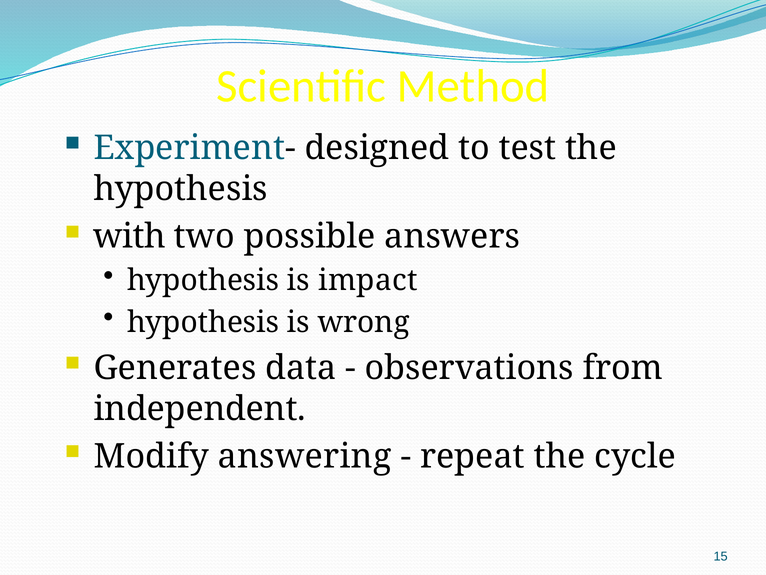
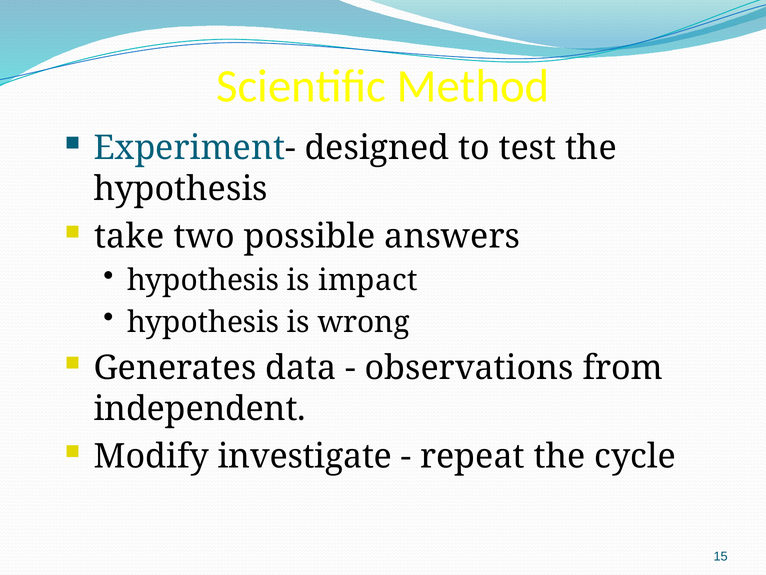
with: with -> take (129, 236)
answering: answering -> investigate (305, 456)
